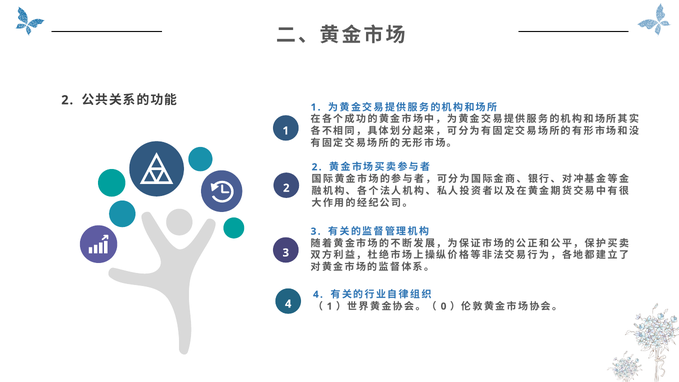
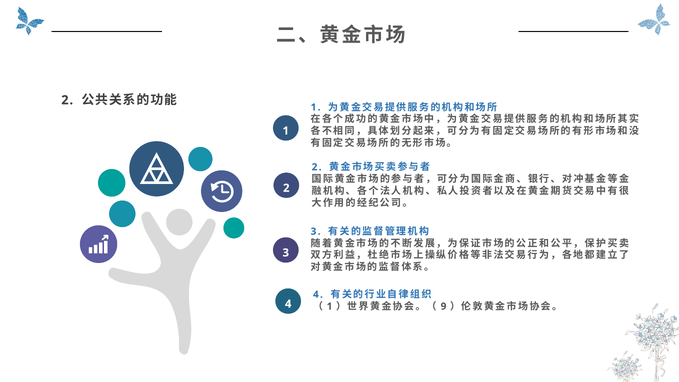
0: 0 -> 9 (444, 306)
